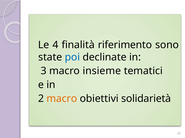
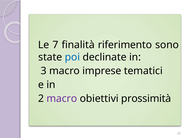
4: 4 -> 7 (55, 45)
insieme: insieme -> imprese (102, 71)
macro colour: orange -> purple (62, 99)
solidarietà: solidarietà -> prossimità (146, 99)
